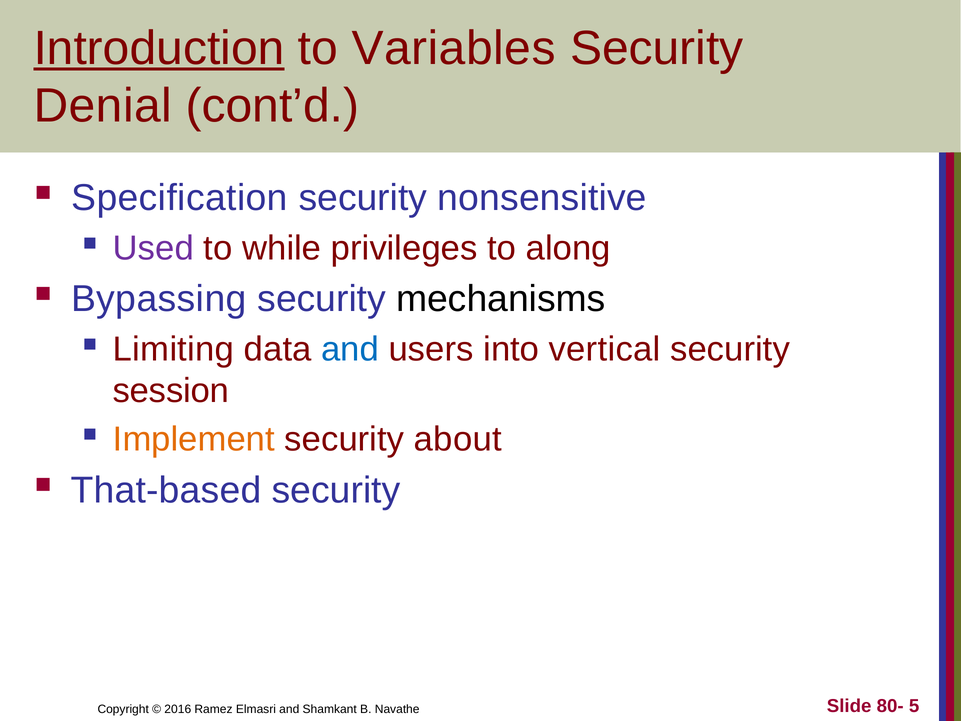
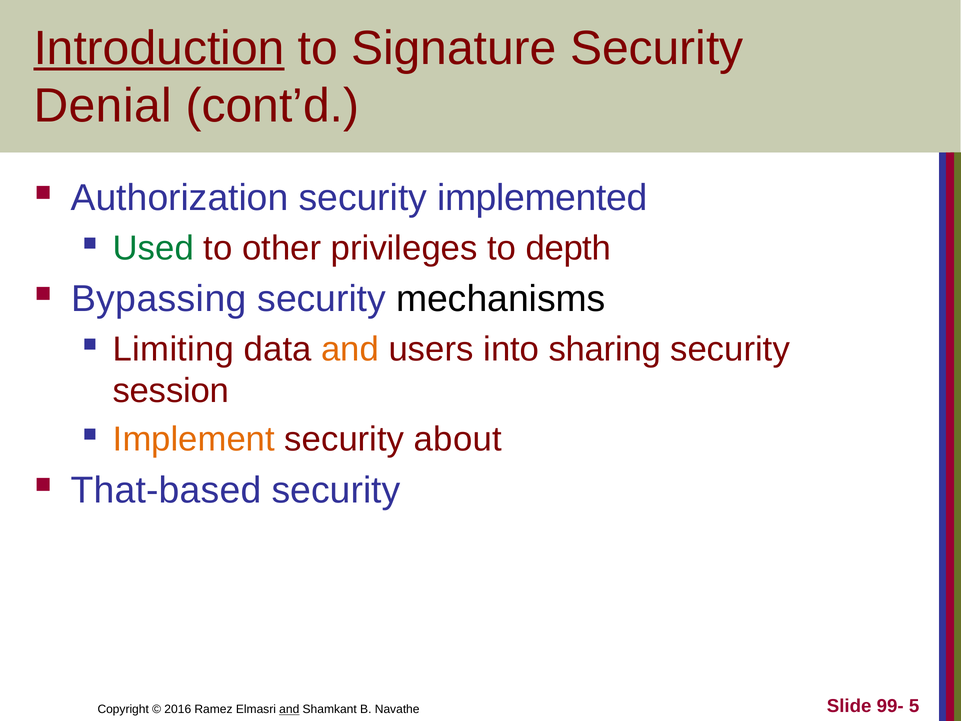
Variables: Variables -> Signature (454, 48)
Specification: Specification -> Authorization (180, 198)
nonsensitive: nonsensitive -> implemented (542, 198)
Used colour: purple -> green (153, 248)
while: while -> other (282, 248)
along: along -> depth (568, 248)
and colour: blue -> orange (350, 349)
vertical: vertical -> sharing (605, 349)
80-: 80- -> 99- (890, 706)
and underline: none -> present (289, 709)
